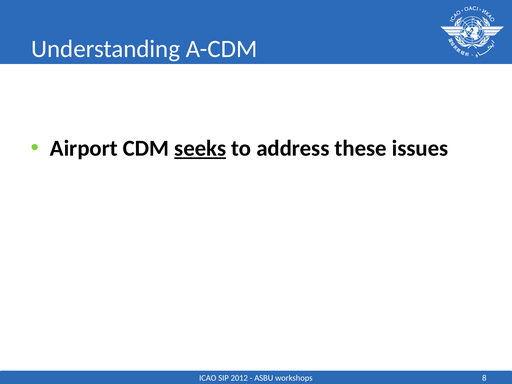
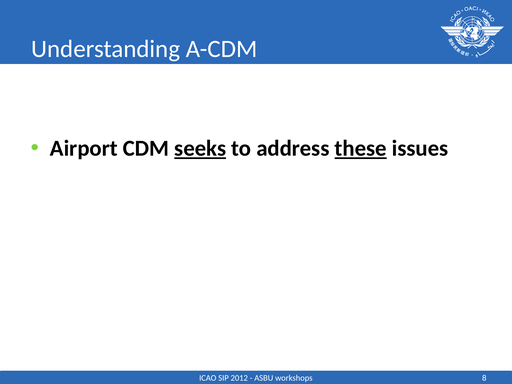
these underline: none -> present (361, 148)
